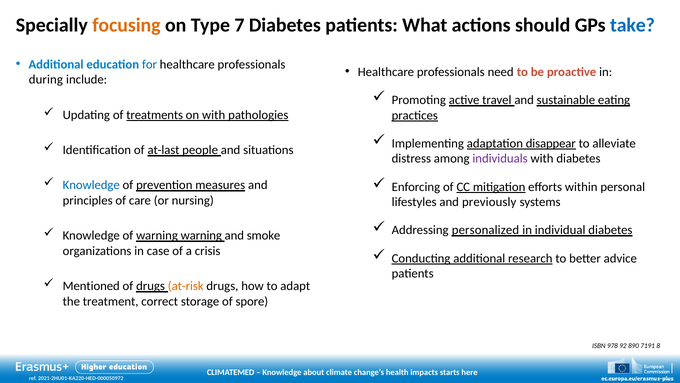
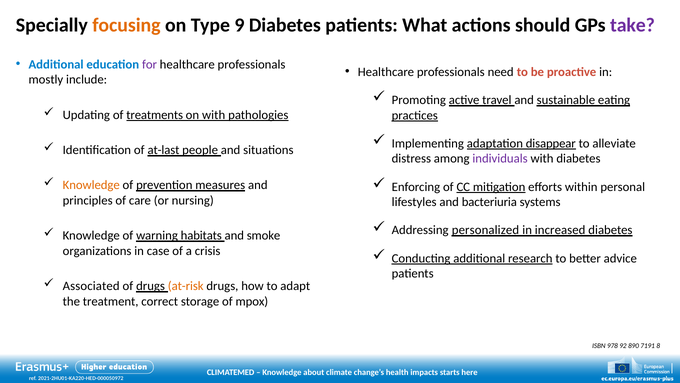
7: 7 -> 9 (239, 25)
take colour: blue -> purple (632, 25)
for colour: blue -> purple (150, 64)
during: during -> mostly (46, 80)
Knowledge colour: blue -> orange (91, 185)
previously: previously -> bacteriuria (489, 202)
individual: individual -> increased (560, 230)
warning warning: warning -> habitats (201, 235)
Mentioned: Mentioned -> Associated (91, 286)
spore: spore -> mpox (252, 301)
